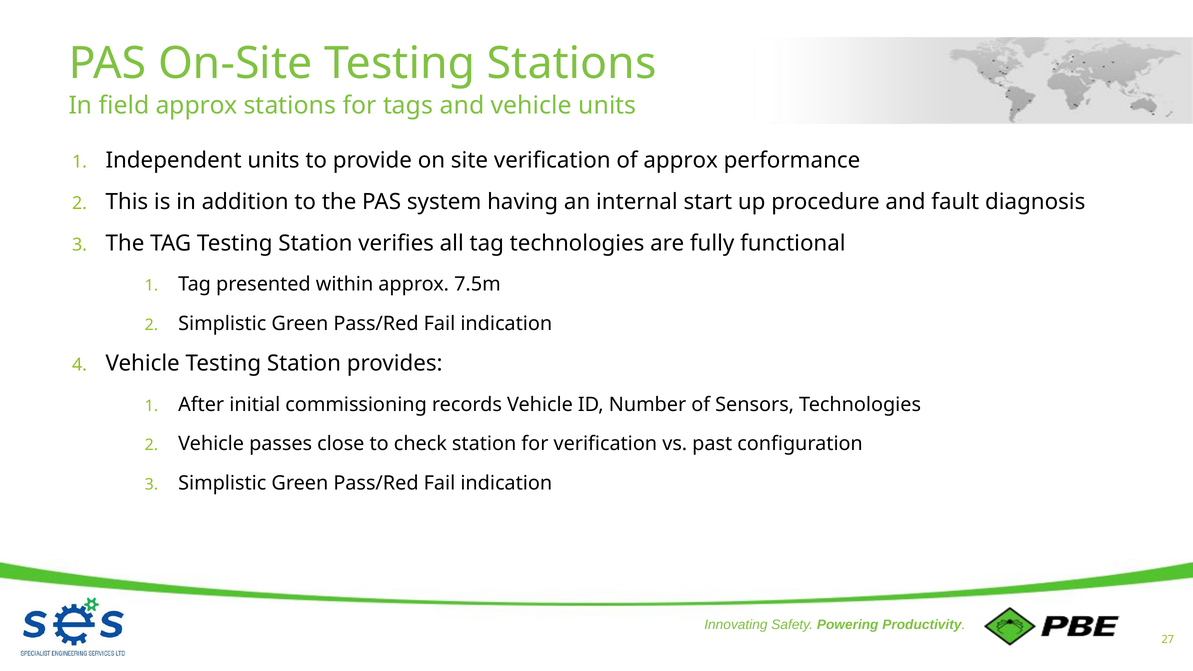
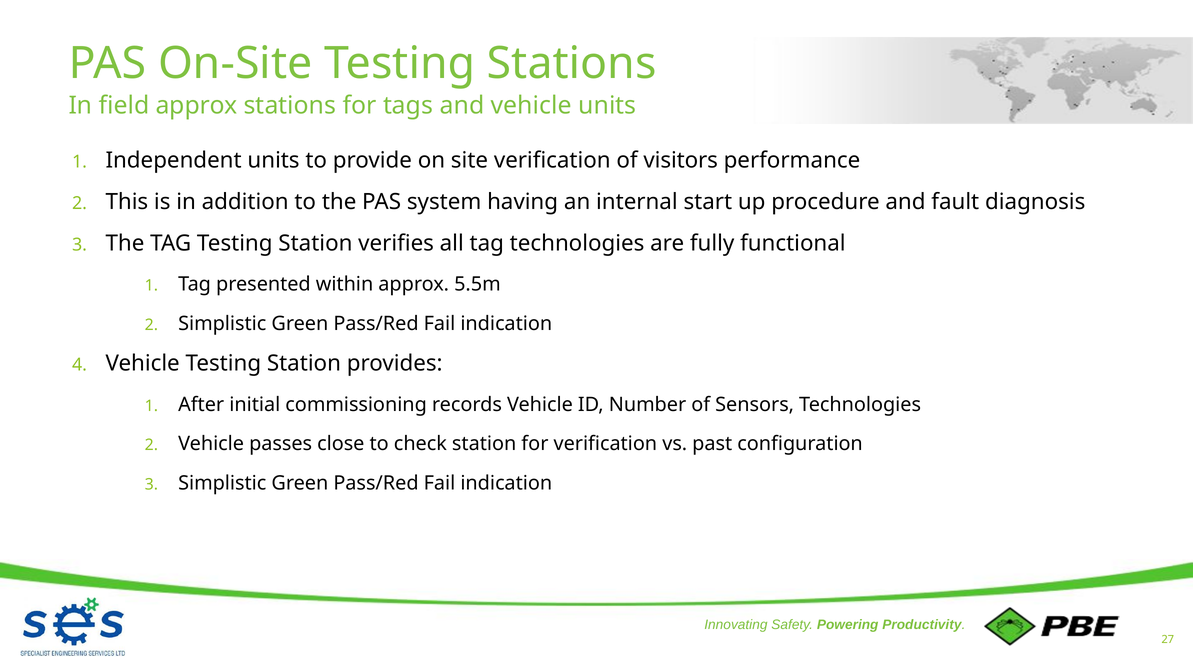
of approx: approx -> visitors (681, 160)
7.5m: 7.5m -> 5.5m (477, 284)
